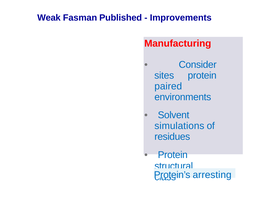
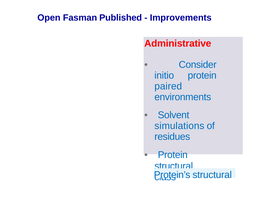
Weak: Weak -> Open (49, 18)
Manufacturing: Manufacturing -> Administrative (178, 43)
sites: sites -> initio (164, 75)
arresting: arresting -> structural (212, 174)
